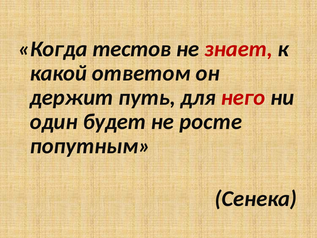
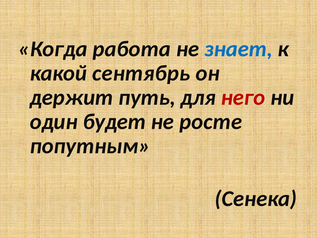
тестов: тестов -> работа (132, 49)
знает colour: red -> blue (238, 49)
ответом: ответом -> сентябрь (141, 73)
